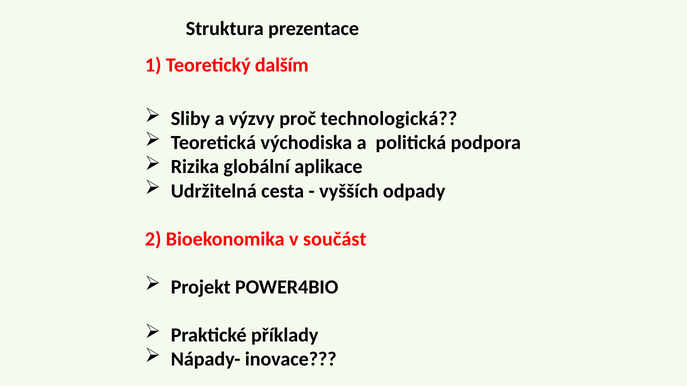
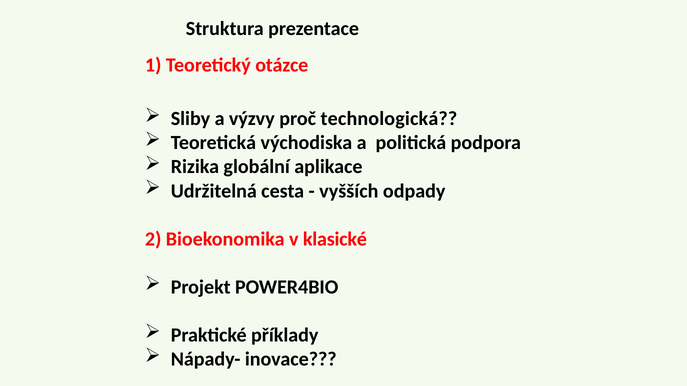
dalším: dalším -> otázce (282, 65)
součást: součást -> klasické (335, 239)
